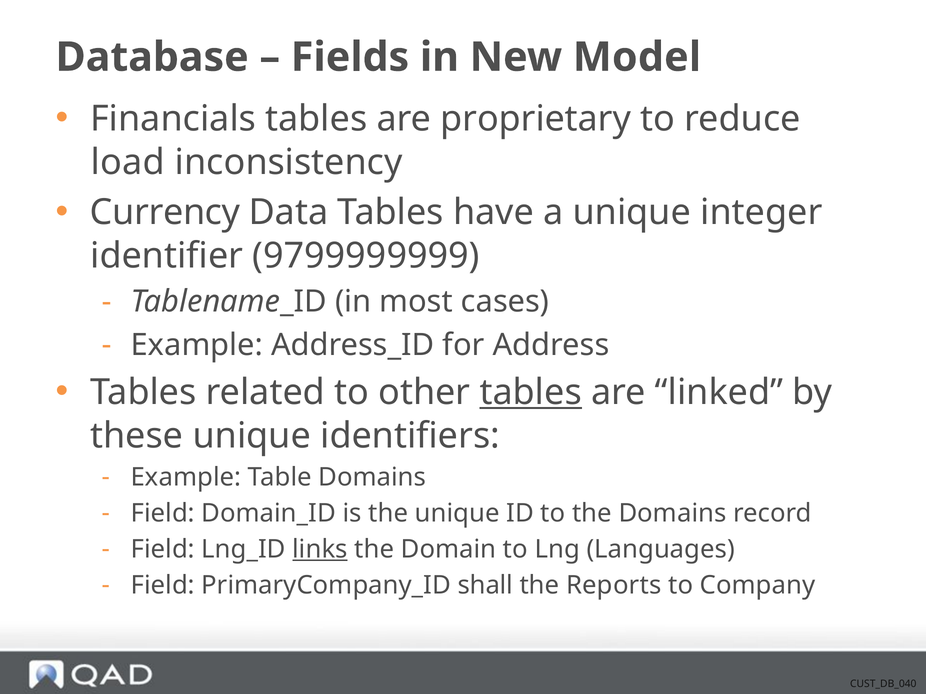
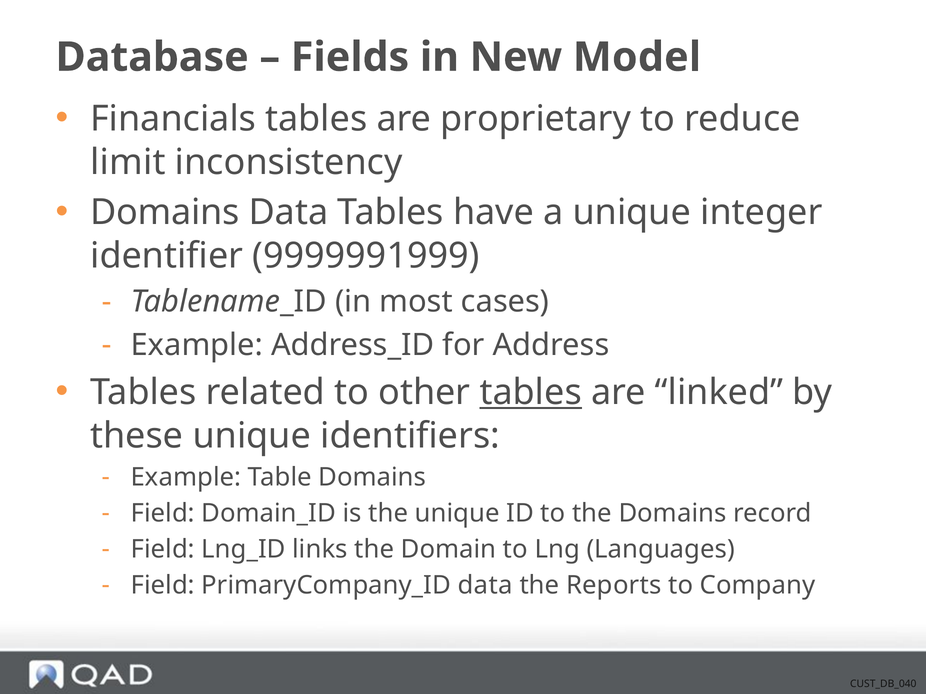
load: load -> limit (128, 162)
Currency: Currency -> Domains (165, 213)
9799999999: 9799999999 -> 9999991999 (366, 256)
links underline: present -> none (320, 550)
PrimaryCompany_ID shall: shall -> data (485, 586)
